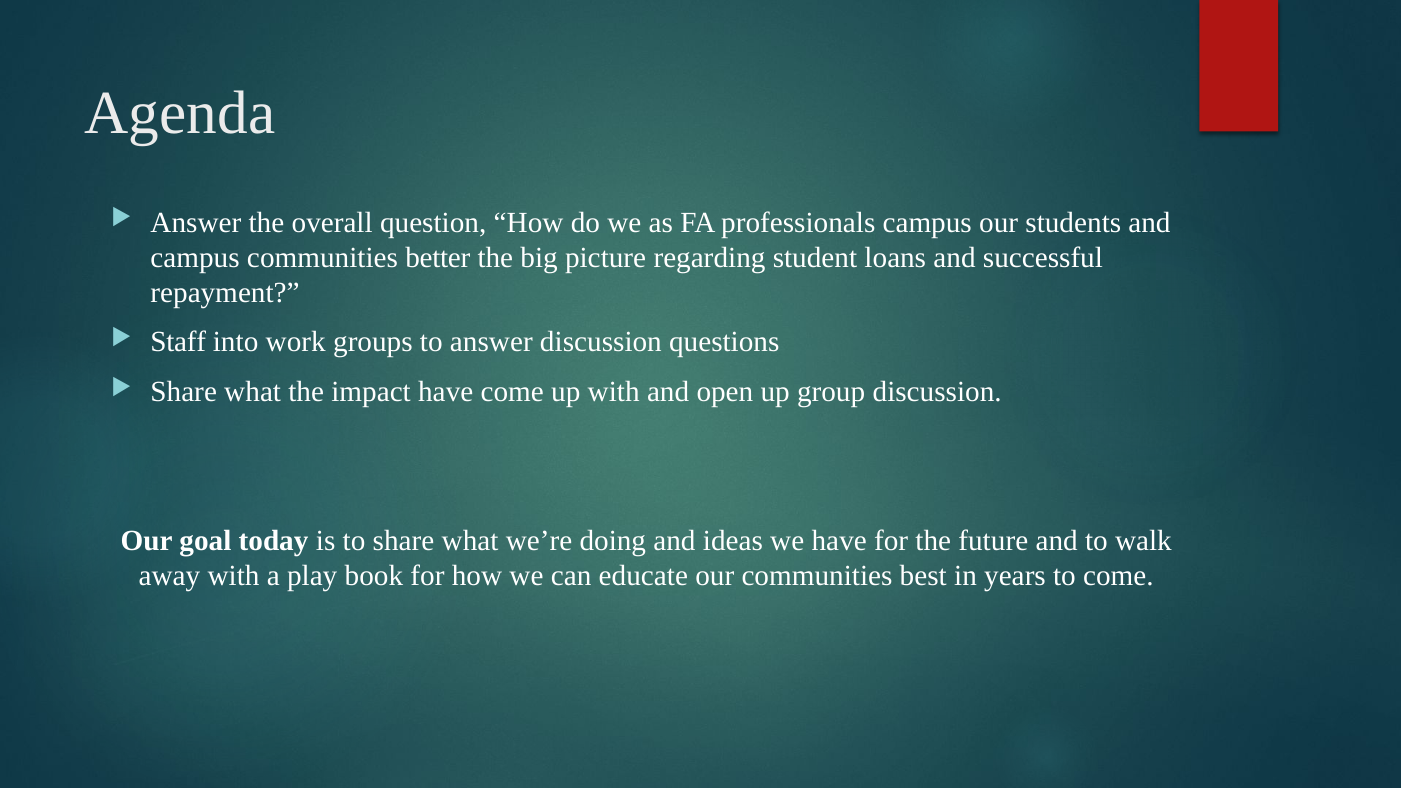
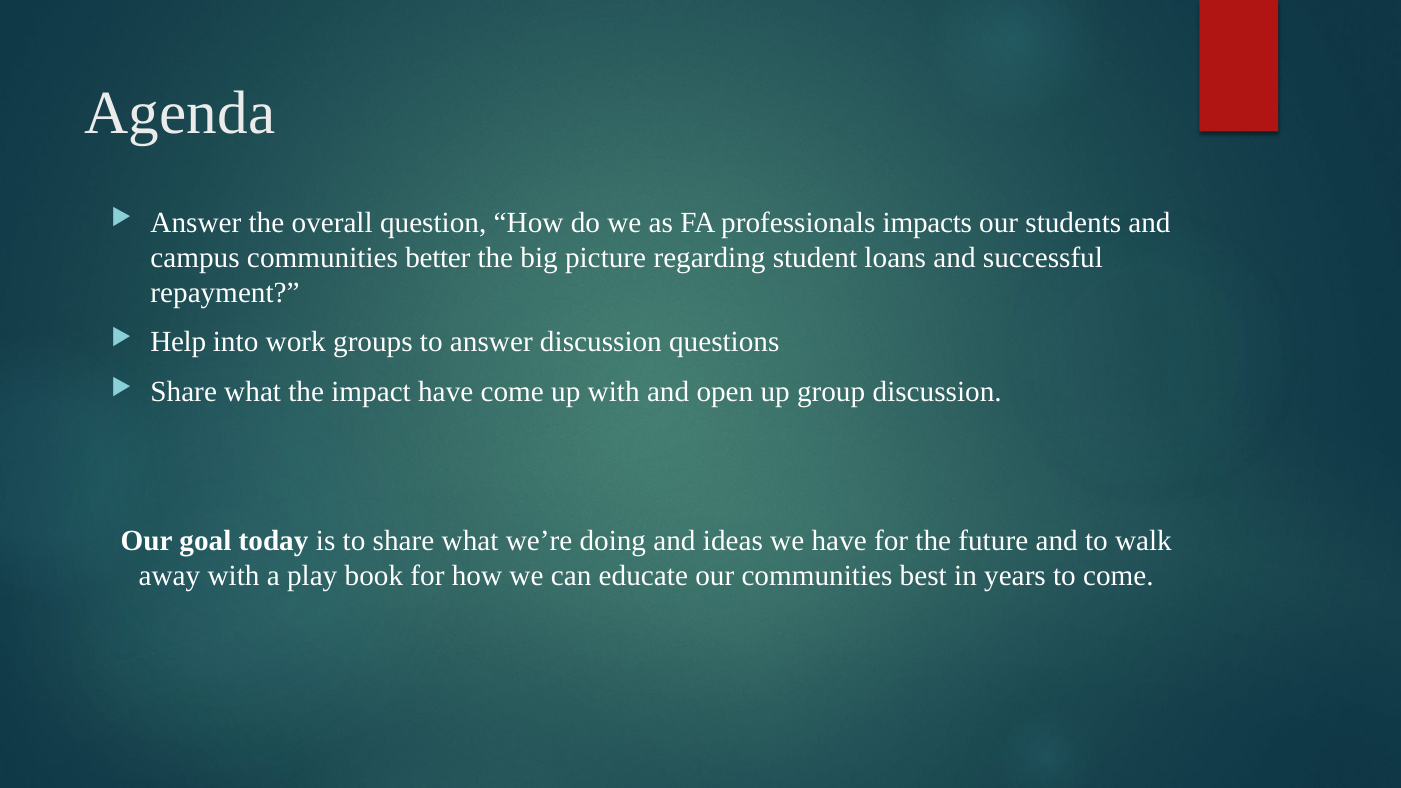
professionals campus: campus -> impacts (927, 223)
Staff: Staff -> Help (178, 342)
